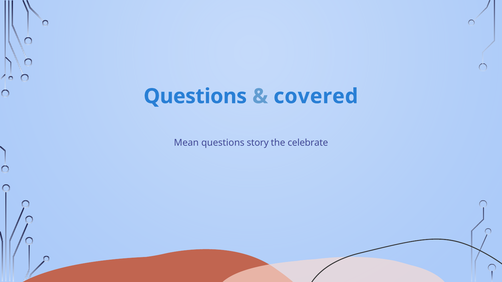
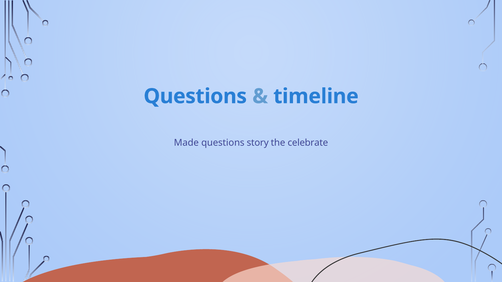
covered: covered -> timeline (316, 96)
Mean: Mean -> Made (186, 143)
